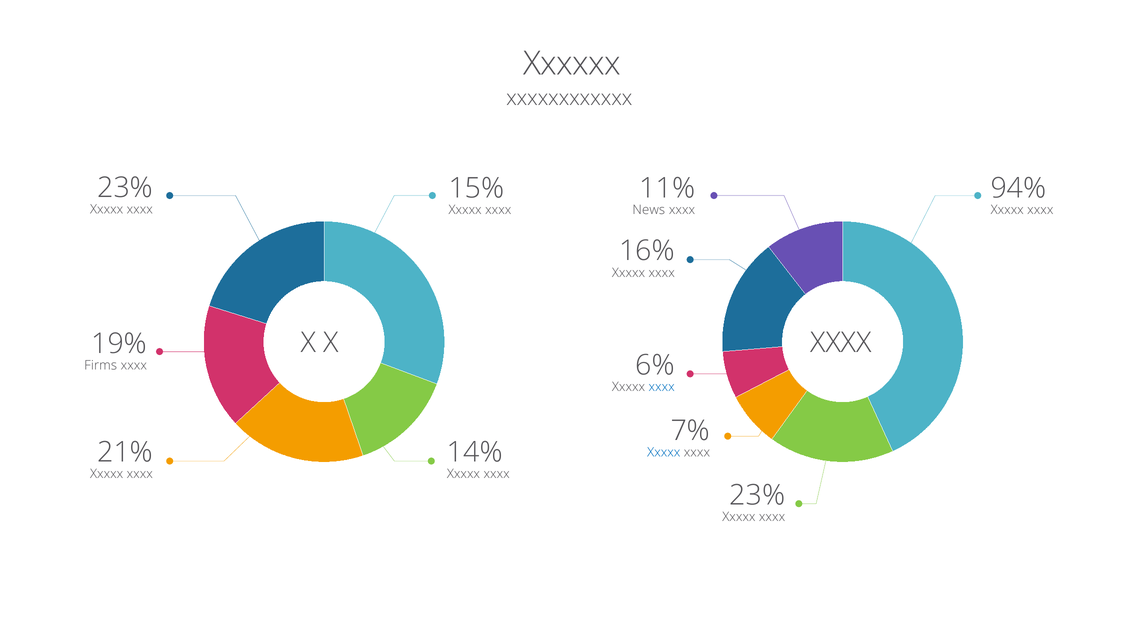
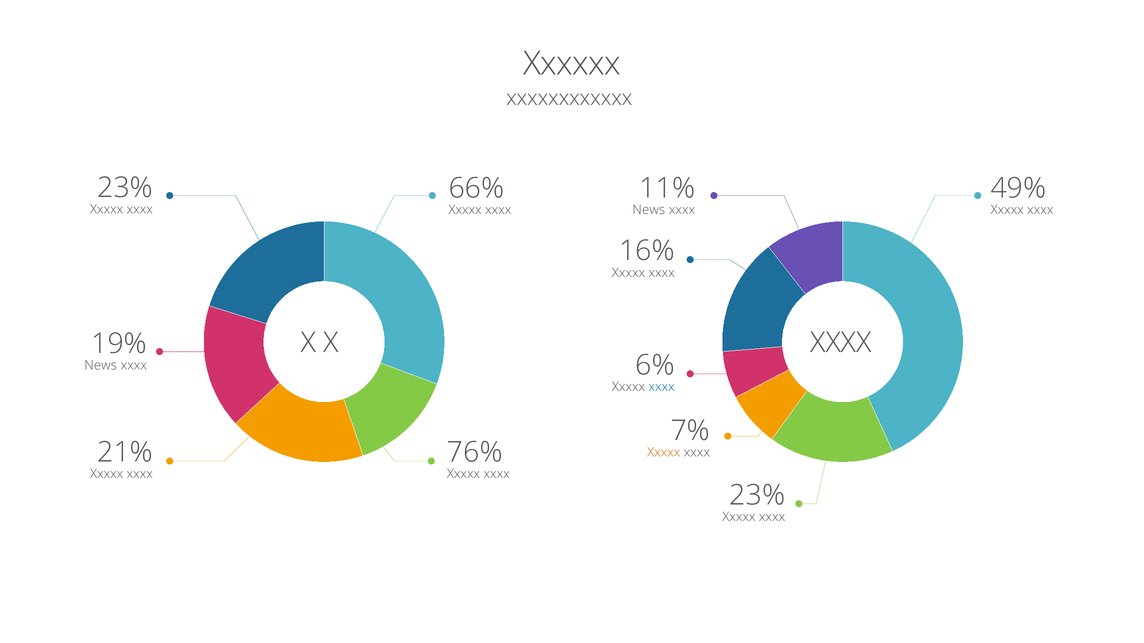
15%: 15% -> 66% (476, 189)
94%: 94% -> 49% (1018, 189)
Firms: Firms -> News (101, 366)
14%: 14% -> 76% (475, 453)
Xxxxx colour: blue -> orange (664, 453)
